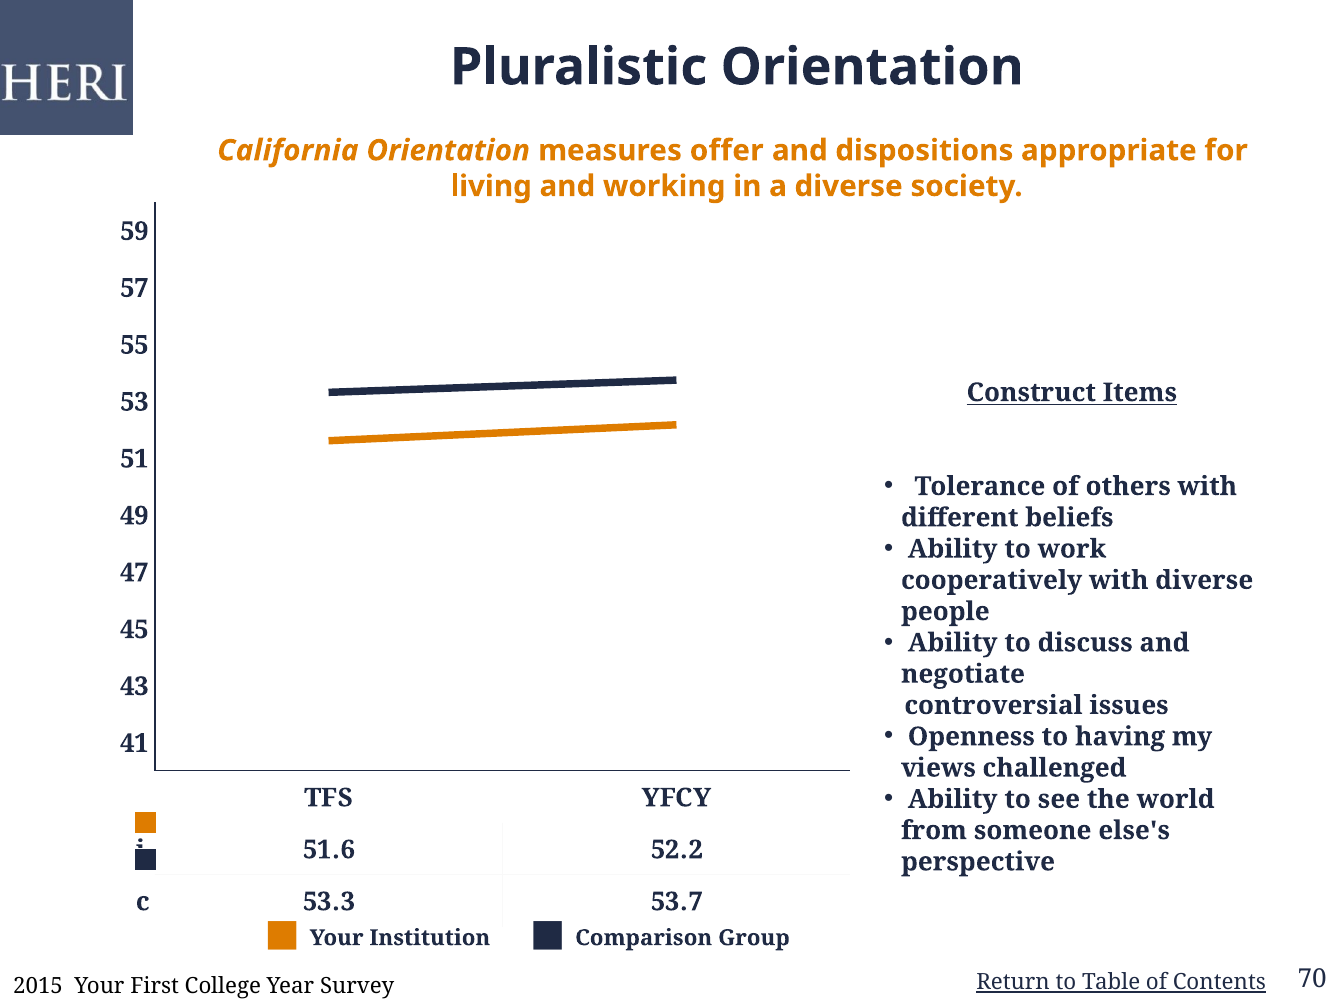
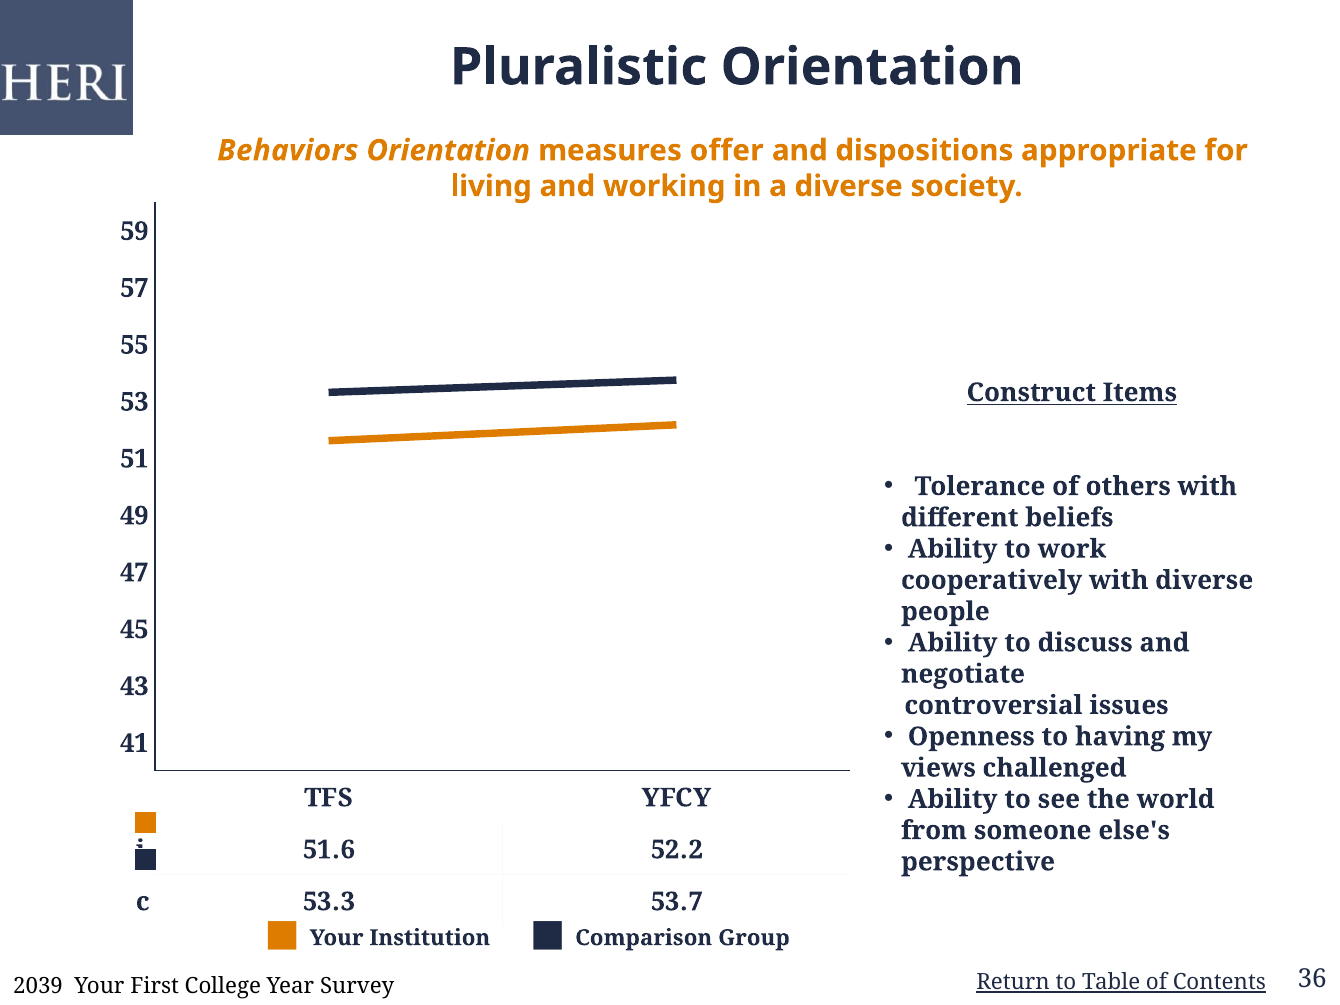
California: California -> Behaviors (288, 151)
70: 70 -> 36 (1312, 979)
2015: 2015 -> 2039 (38, 987)
